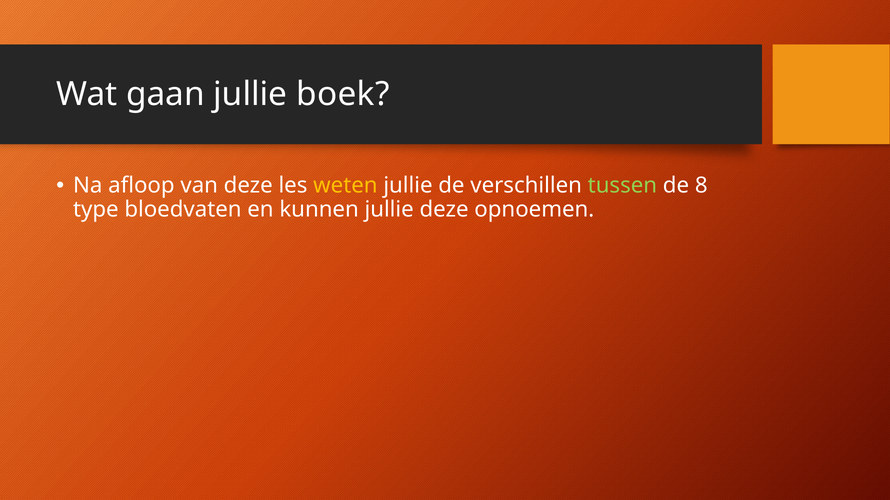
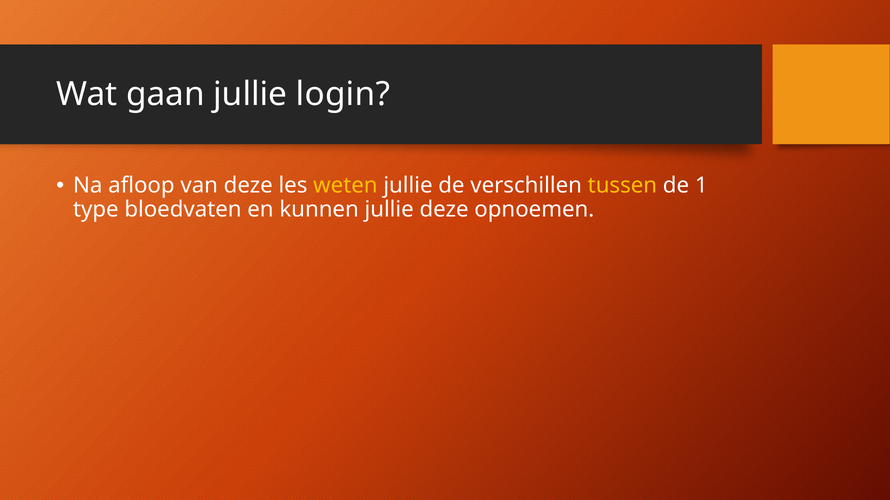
boek: boek -> login (343, 94)
tussen colour: light green -> yellow (622, 186)
8: 8 -> 1 (701, 186)
